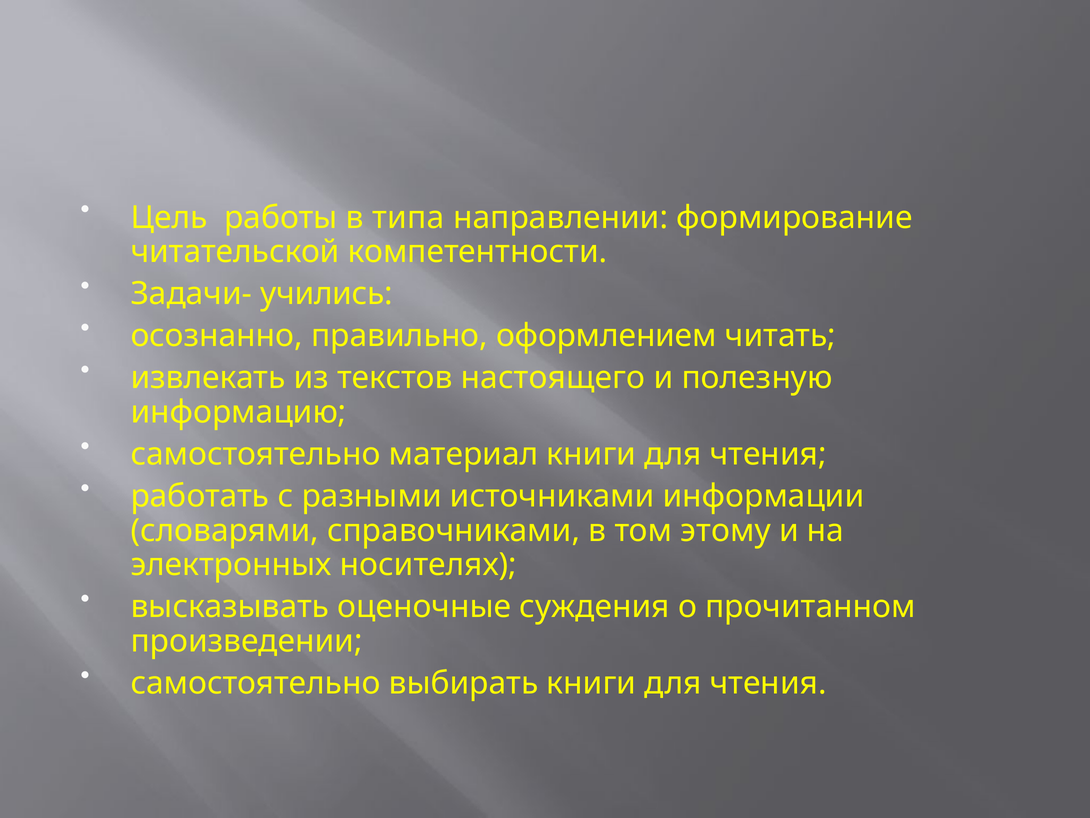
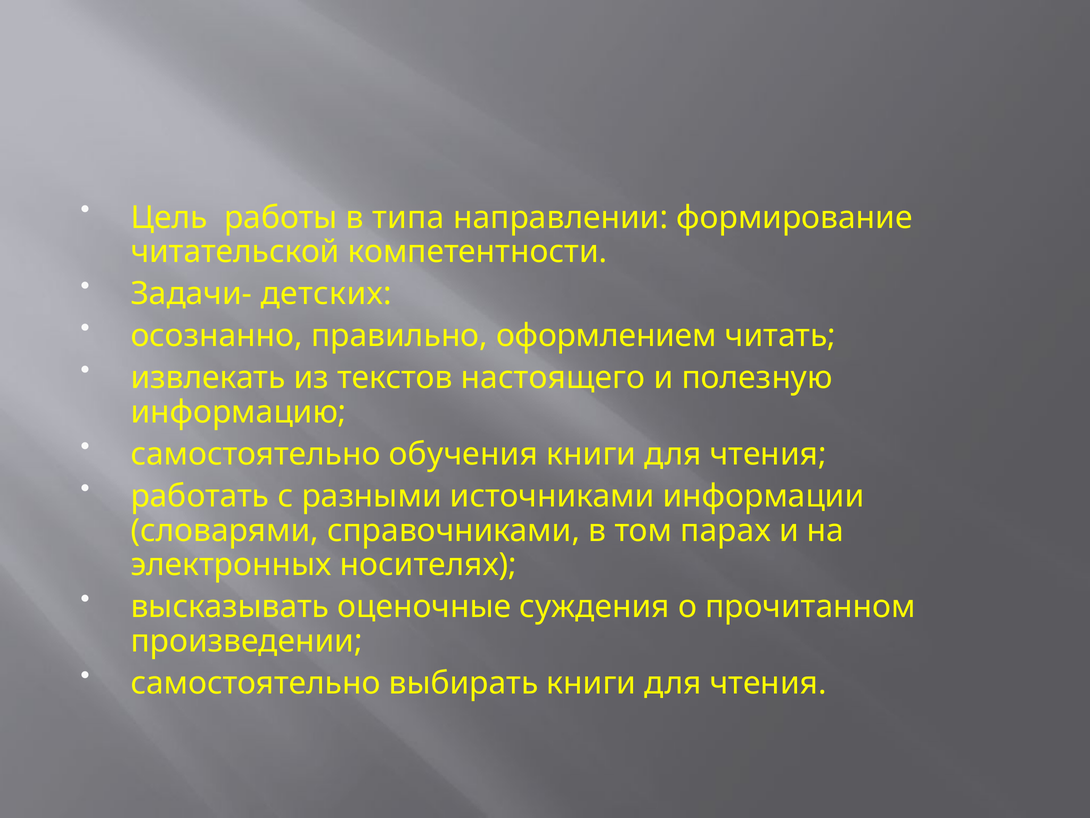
учились: учились -> детских (326, 294)
материал: материал -> обучения (464, 454)
этому: этому -> парах (726, 530)
